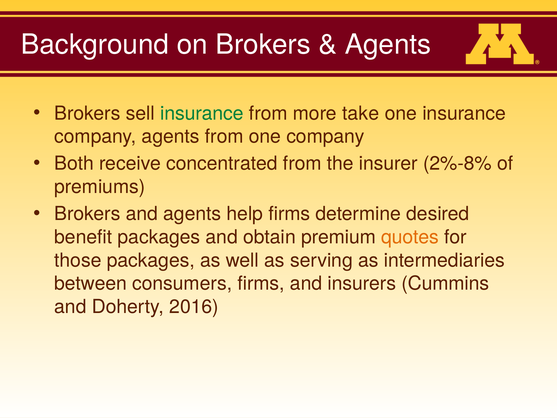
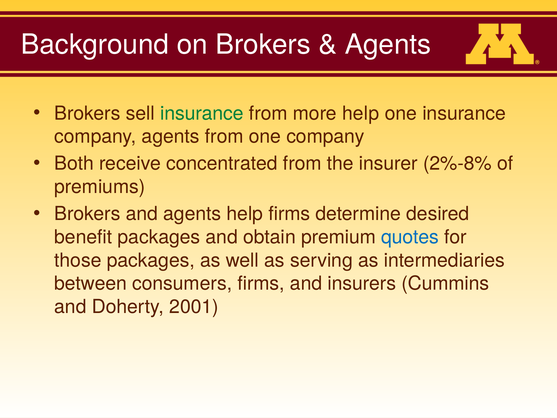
more take: take -> help (361, 113)
quotes colour: orange -> blue (410, 237)
2016: 2016 -> 2001 (194, 307)
